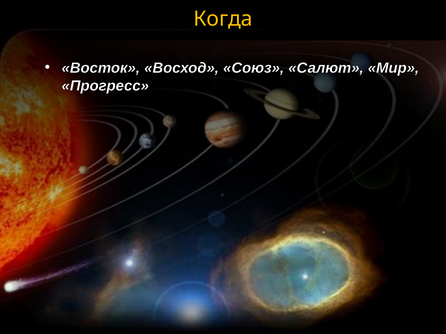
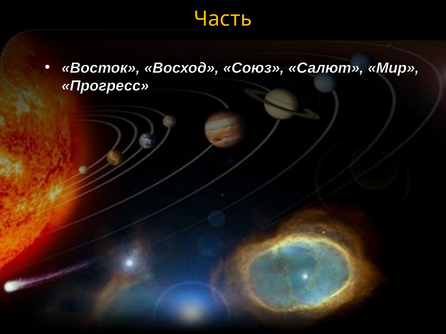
Когда: Когда -> Часть (223, 19)
